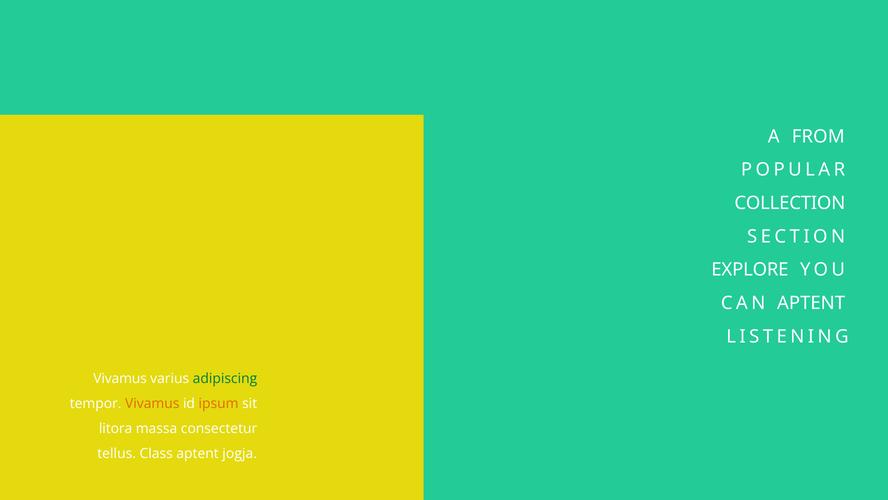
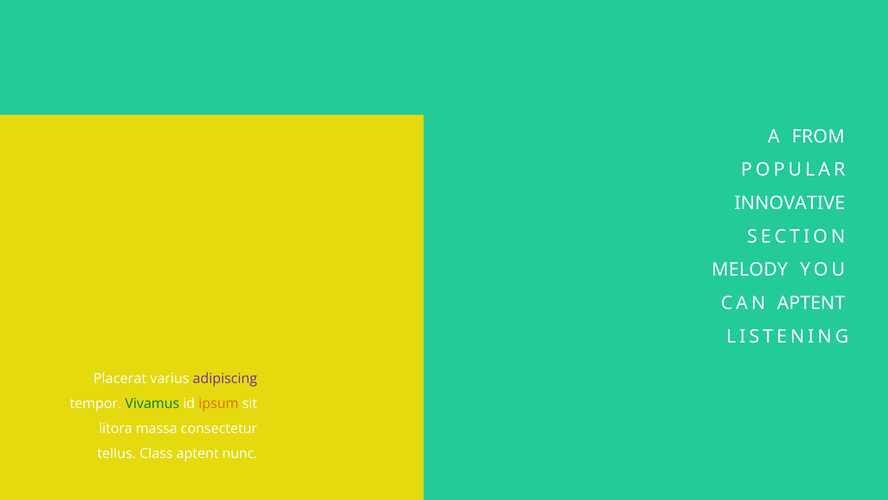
COLLECTION: COLLECTION -> INNOVATIVE (790, 203)
EXPLORE: EXPLORE -> MELODY (750, 270)
Vivamus: Vivamus -> Placerat (120, 378)
adipiscing colour: green -> purple (225, 378)
Vivamus colour: orange -> green (152, 403)
jogja: jogja -> nunc (240, 453)
